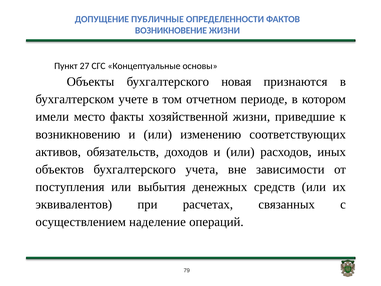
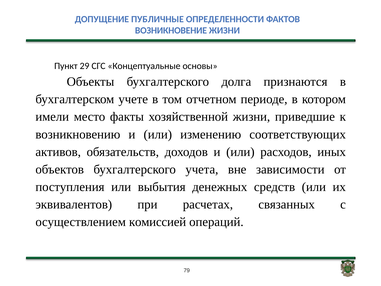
27: 27 -> 29 (85, 66)
новая: новая -> долга (236, 82)
наделение: наделение -> комиссией (158, 222)
